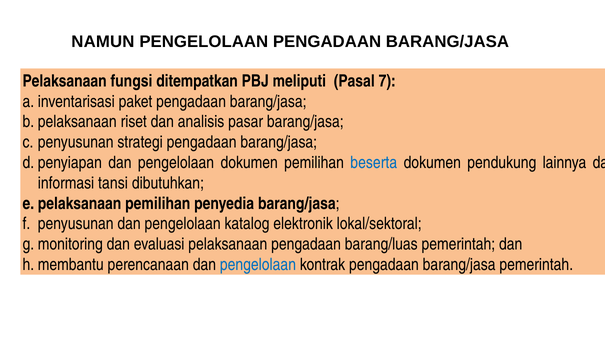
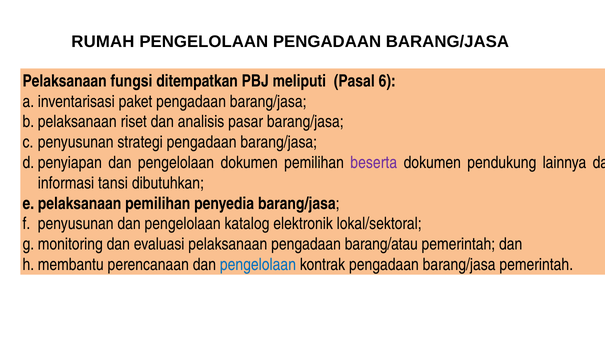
NAMUN: NAMUN -> RUMAH (103, 42)
7: 7 -> 6 (387, 81)
beserta colour: blue -> purple (374, 163)
barang/luas: barang/luas -> barang/atau (381, 244)
